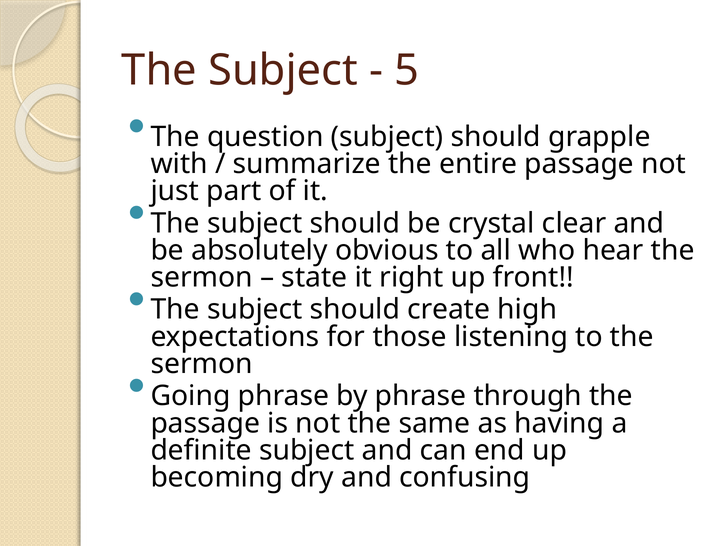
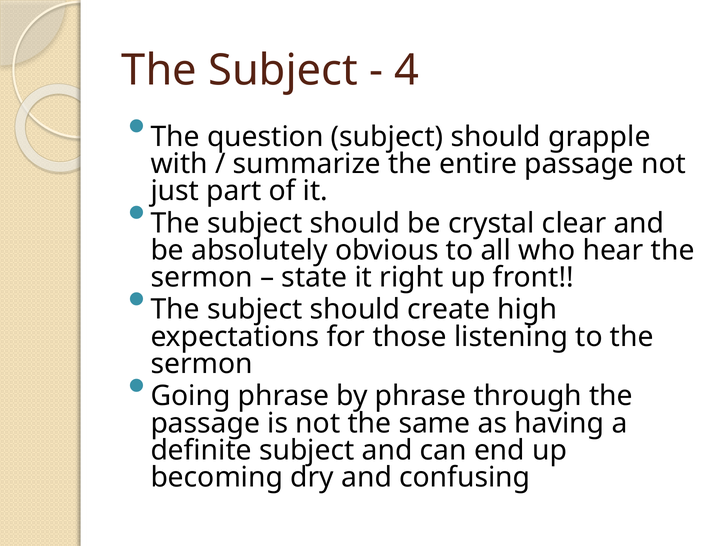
5: 5 -> 4 (407, 70)
